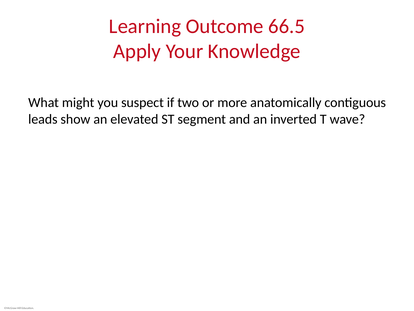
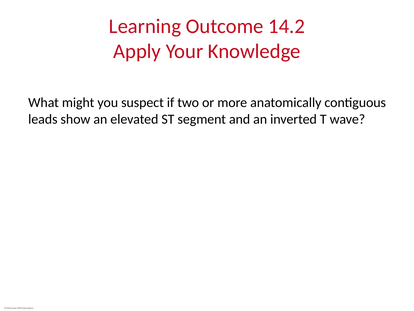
66.5: 66.5 -> 14.2 (287, 26)
